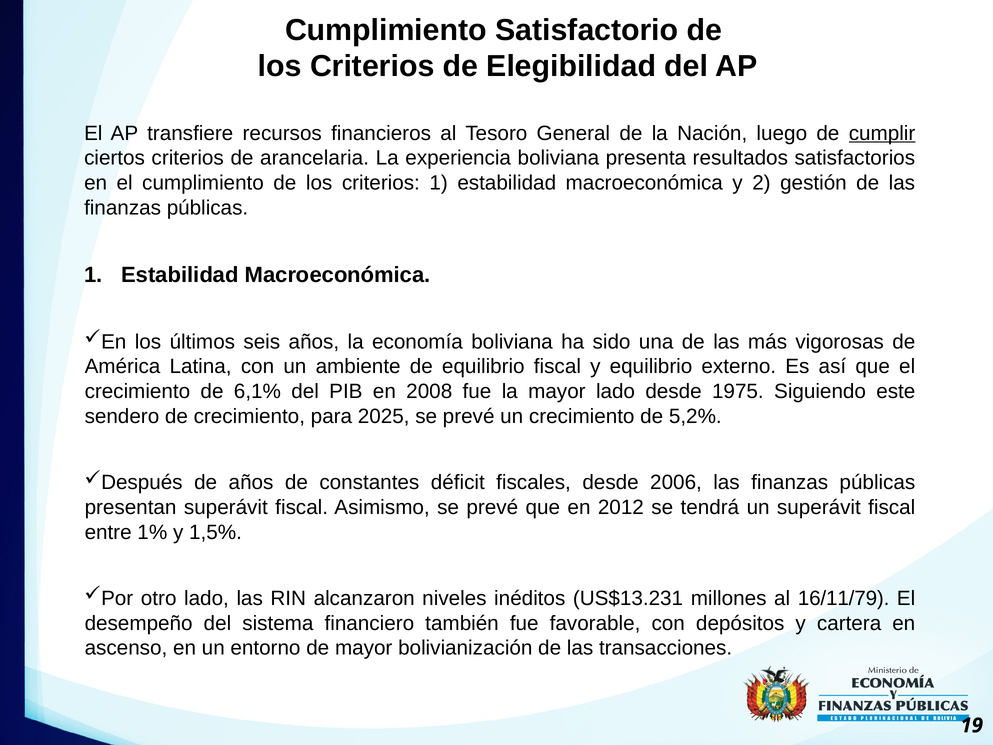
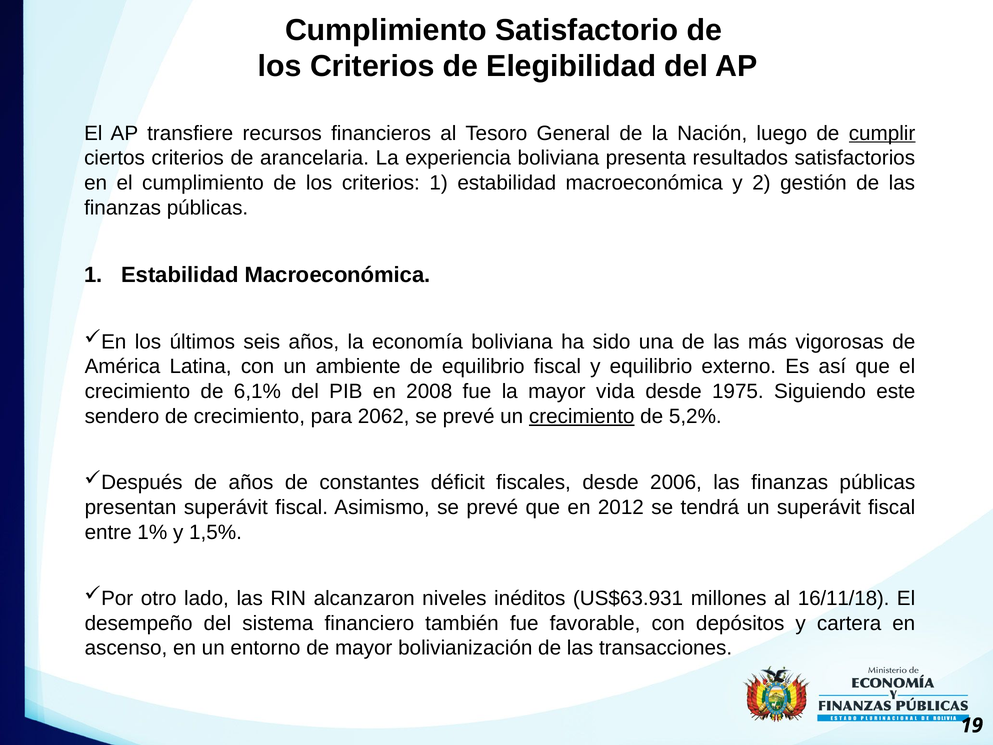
mayor lado: lado -> vida (615, 391)
2025: 2025 -> 2062 (384, 416)
crecimiento underline: none -> present (582, 416)
US$13.231: US$13.231 -> US$63.931 (628, 598)
16/11/79: 16/11/79 -> 16/11/18 (844, 598)
